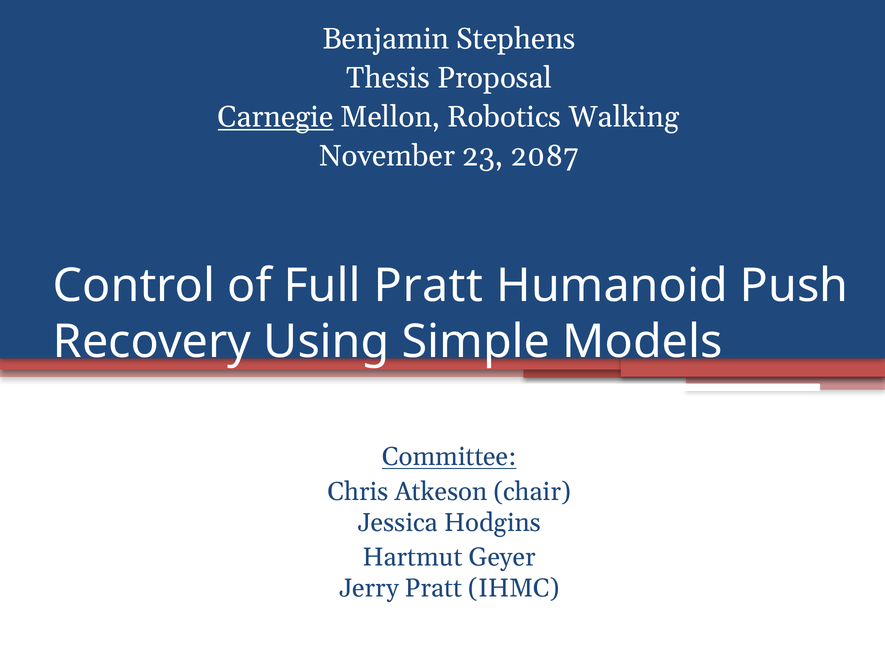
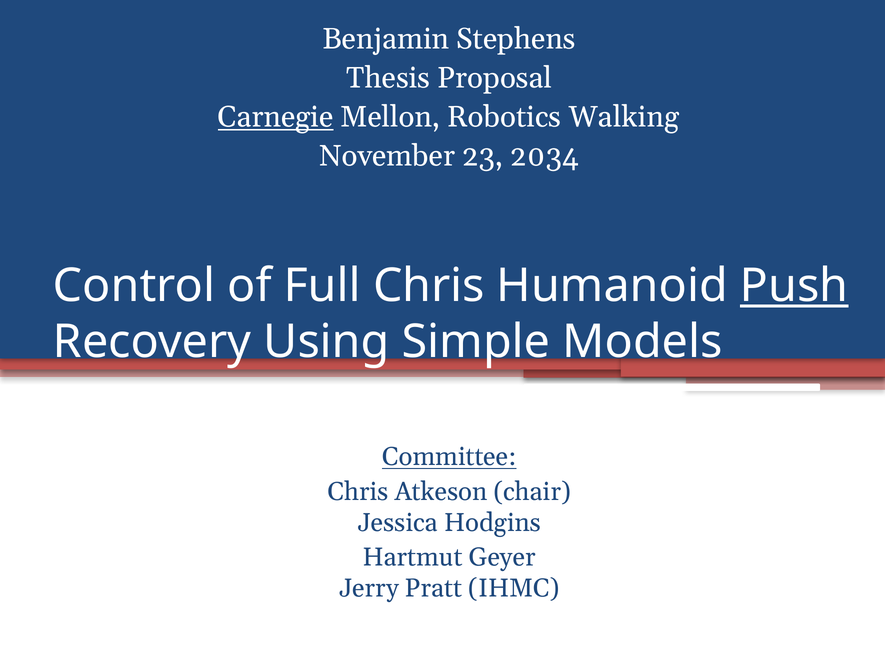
2087: 2087 -> 2034 (545, 156)
Full Pratt: Pratt -> Chris (429, 286)
Push underline: none -> present (794, 286)
